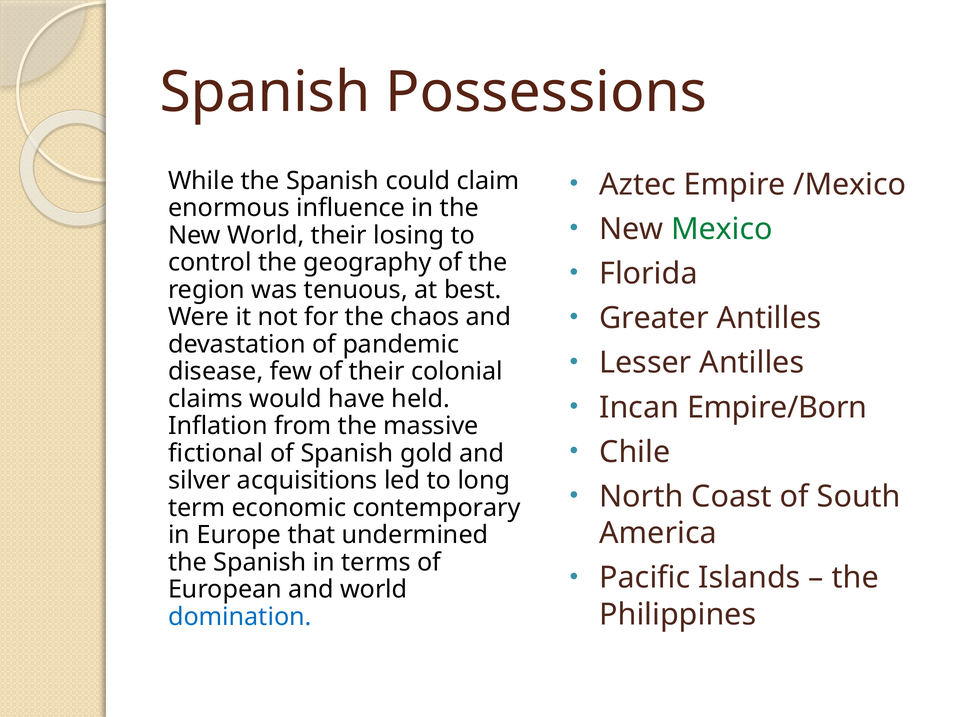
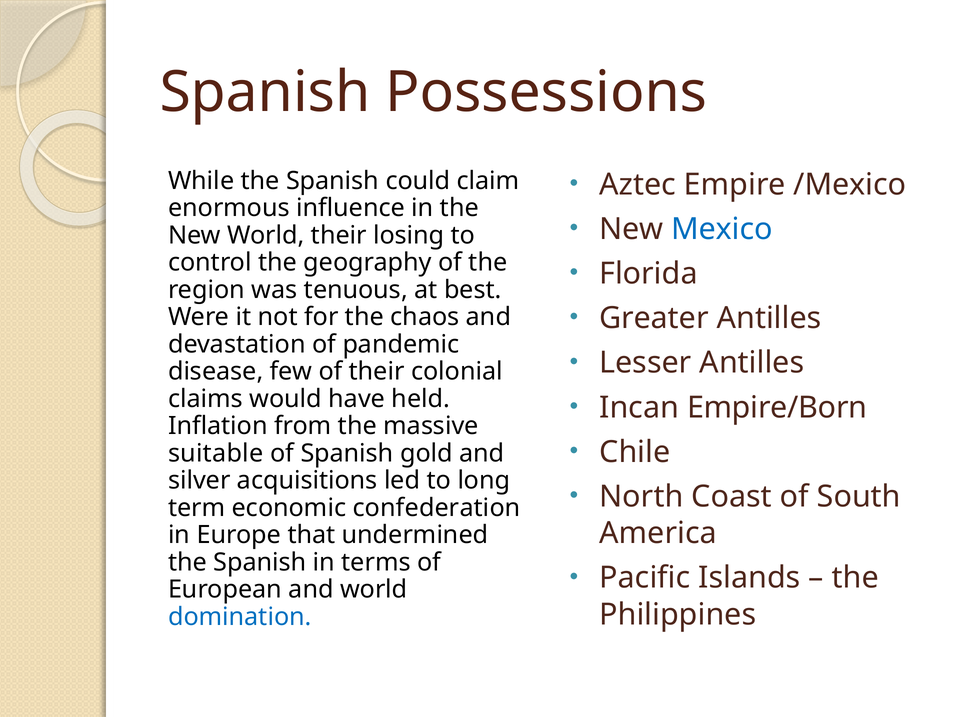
Mexico colour: green -> blue (722, 229)
fictional: fictional -> suitable (216, 453)
contemporary: contemporary -> confederation (437, 508)
